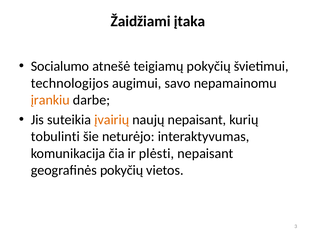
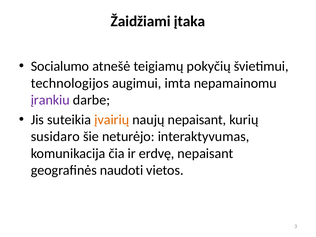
savo: savo -> imta (178, 83)
įrankiu colour: orange -> purple (50, 100)
tobulinti: tobulinti -> susidaro (55, 137)
plėsti: plėsti -> erdvę (157, 153)
geografinės pokyčių: pokyčių -> naudoti (122, 170)
